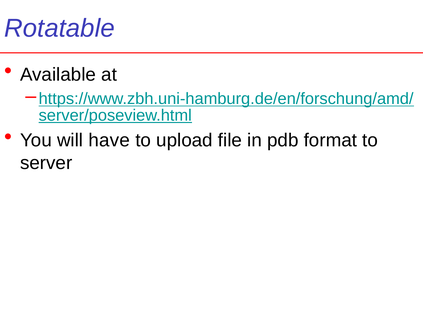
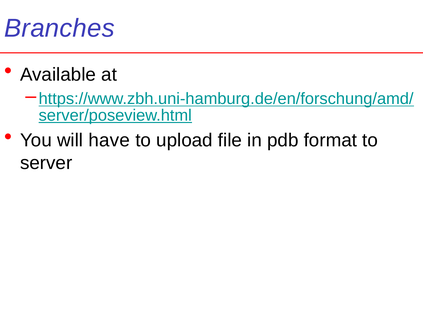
Rotatable: Rotatable -> Branches (59, 28)
